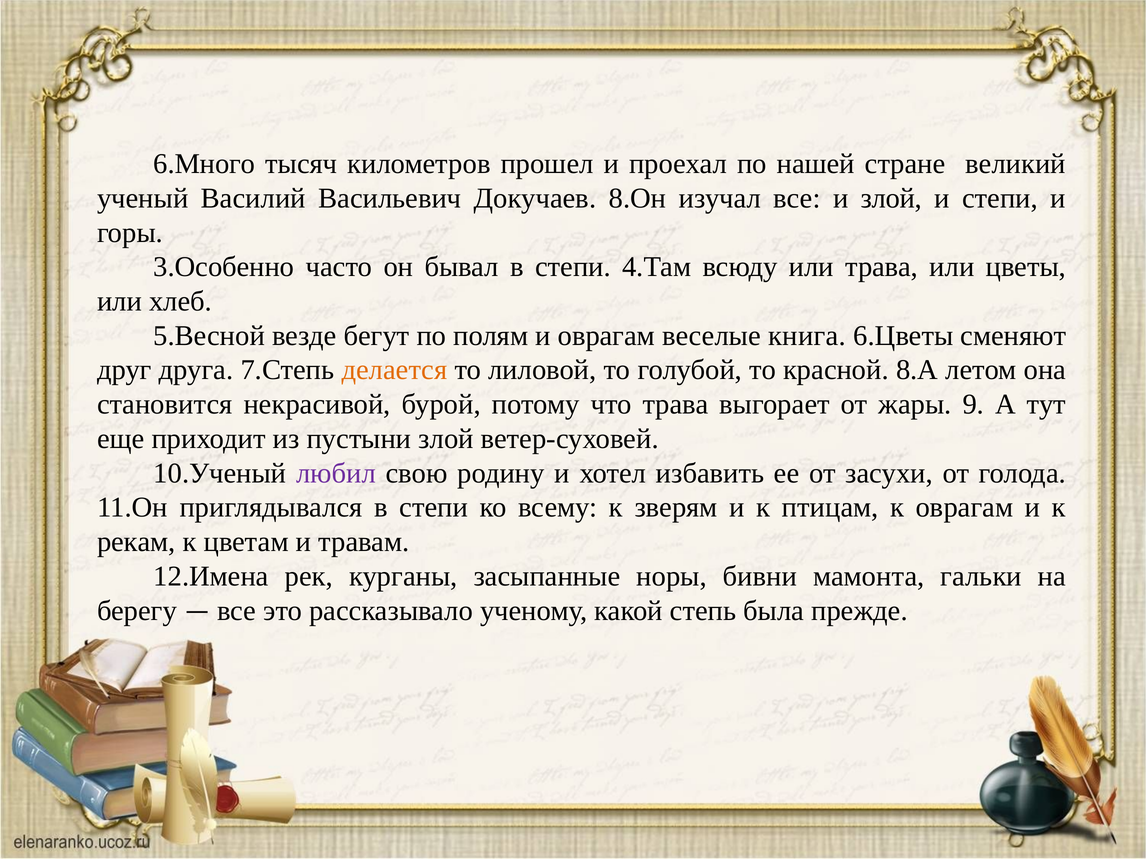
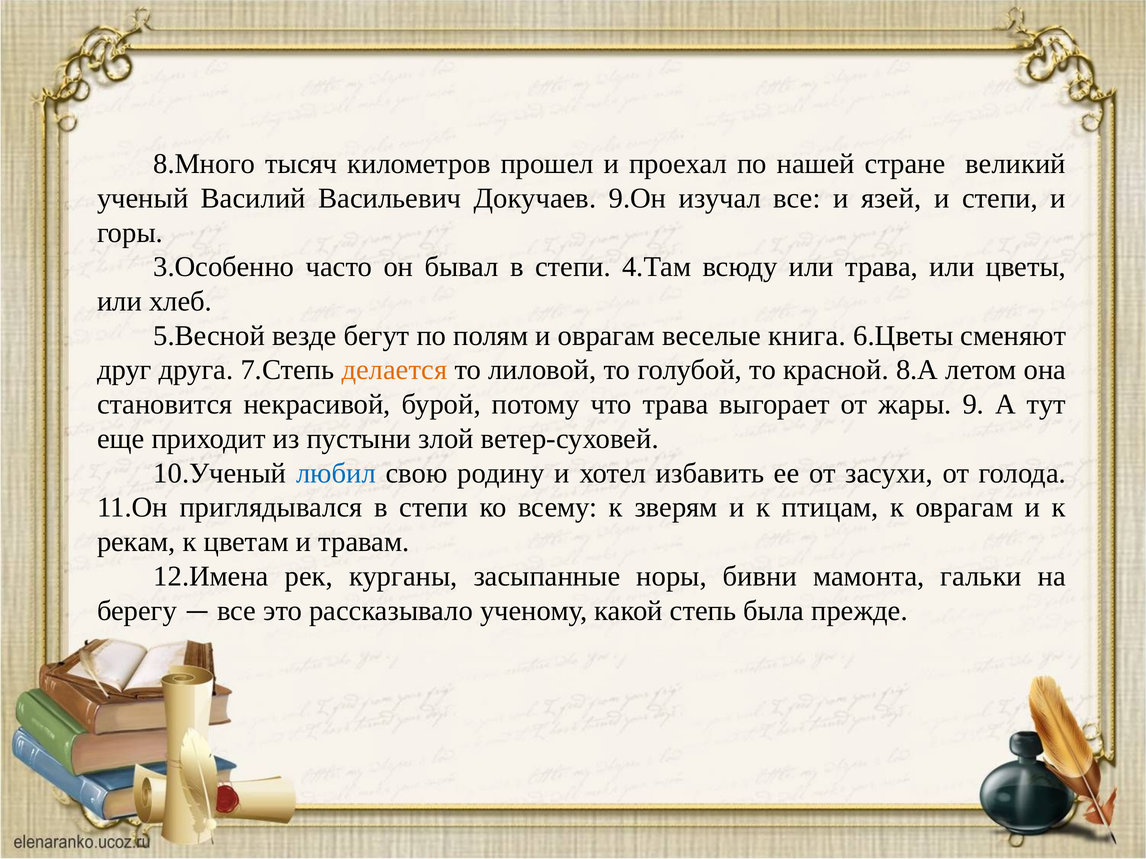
6.Много: 6.Много -> 8.Много (204, 164)
8.Он: 8.Он -> 9.Он (638, 198)
и злой: злой -> язей (891, 198)
любил colour: purple -> blue (336, 473)
